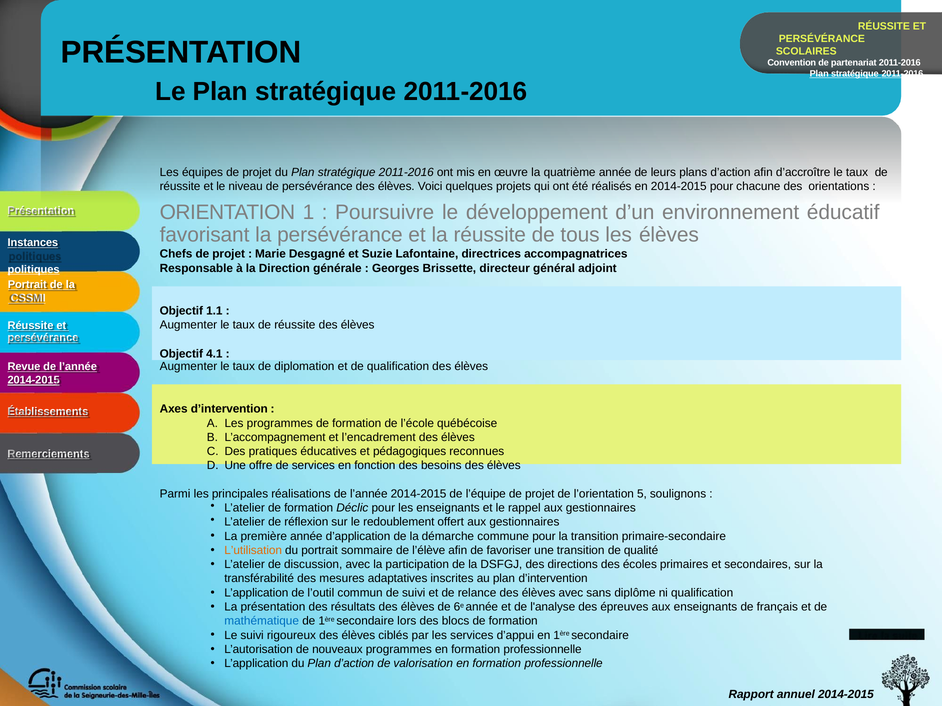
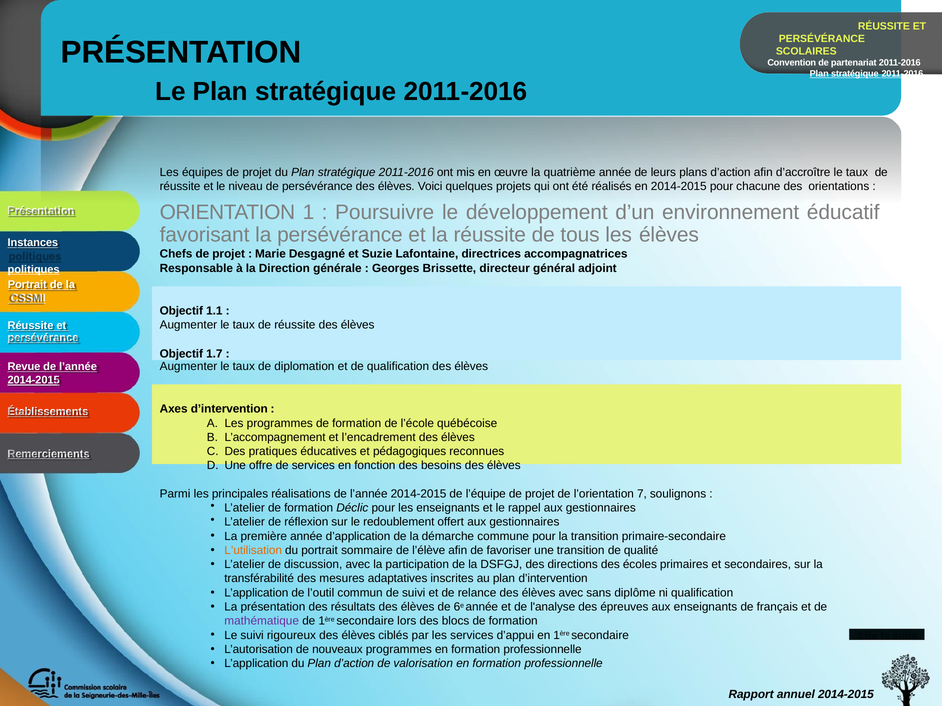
4.1: 4.1 -> 1.7 (214, 354)
5: 5 -> 7 (642, 494)
mathématique colour: blue -> purple (262, 621)
